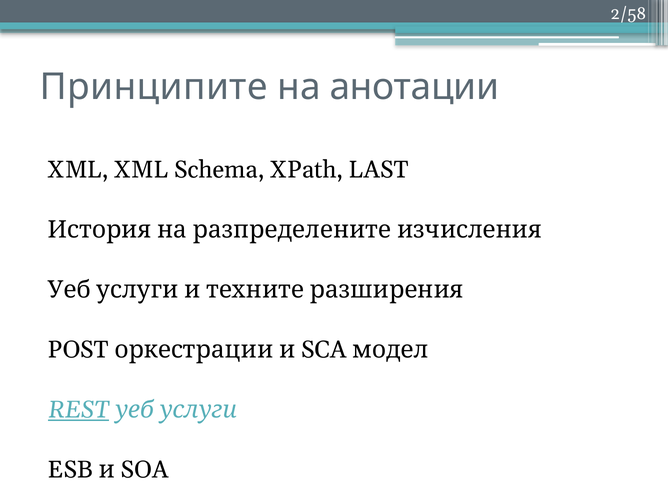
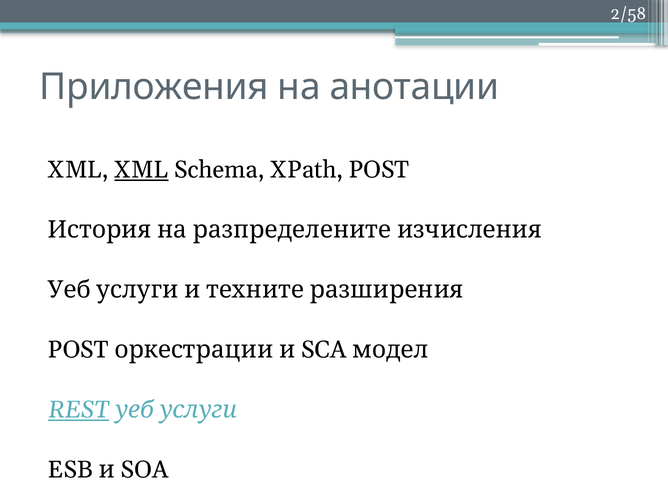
Принципите: Принципите -> Приложения (154, 87)
XML underline: none -> present (141, 170)
XPath LAST: LAST -> POST (379, 170)
